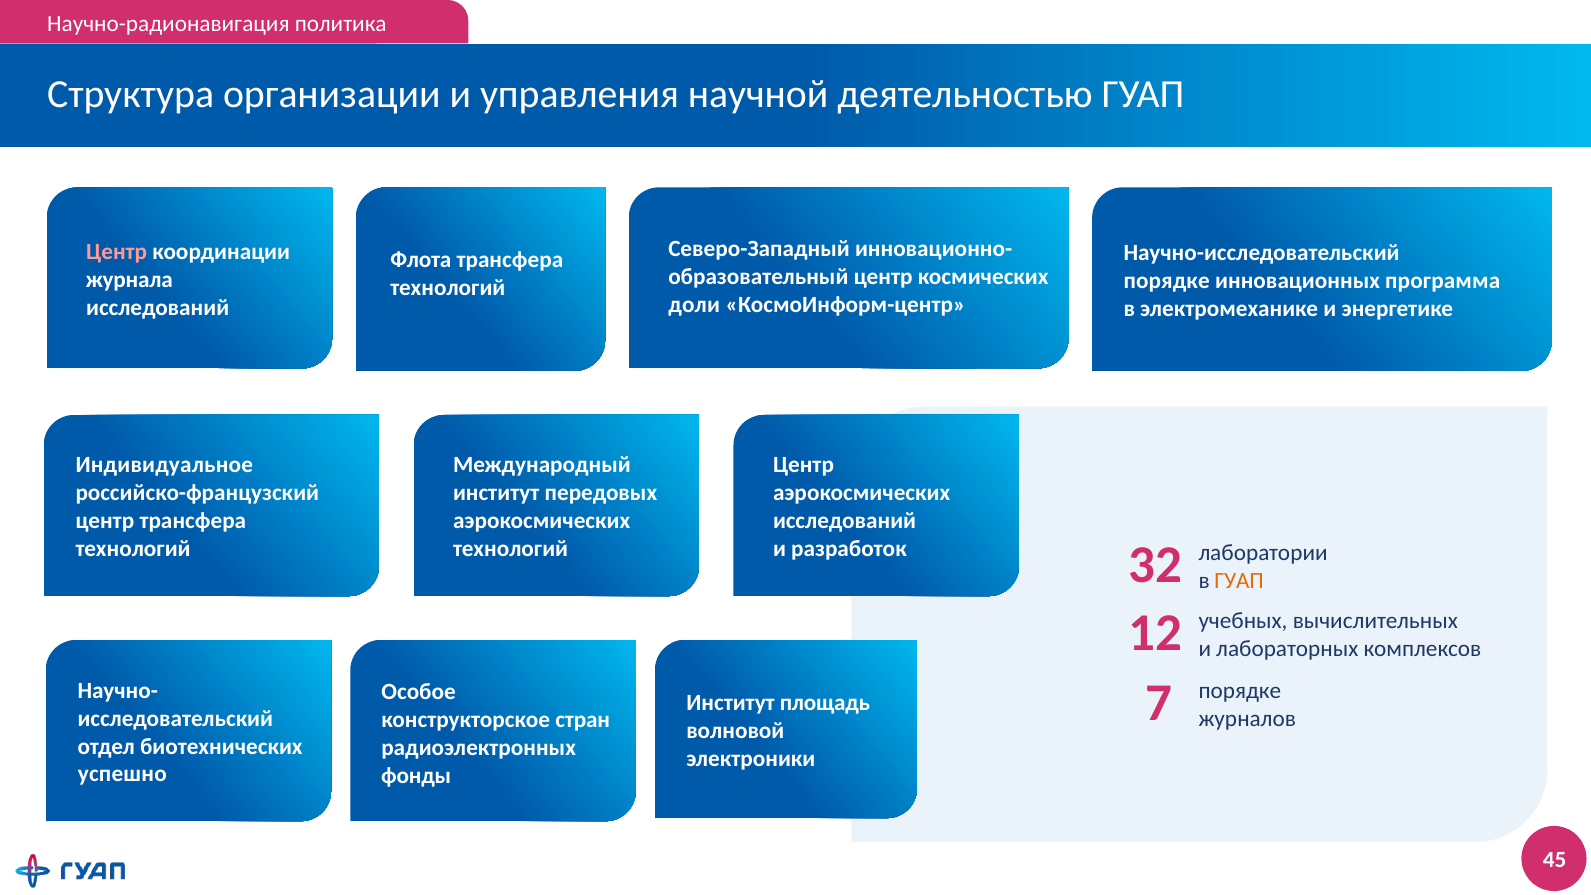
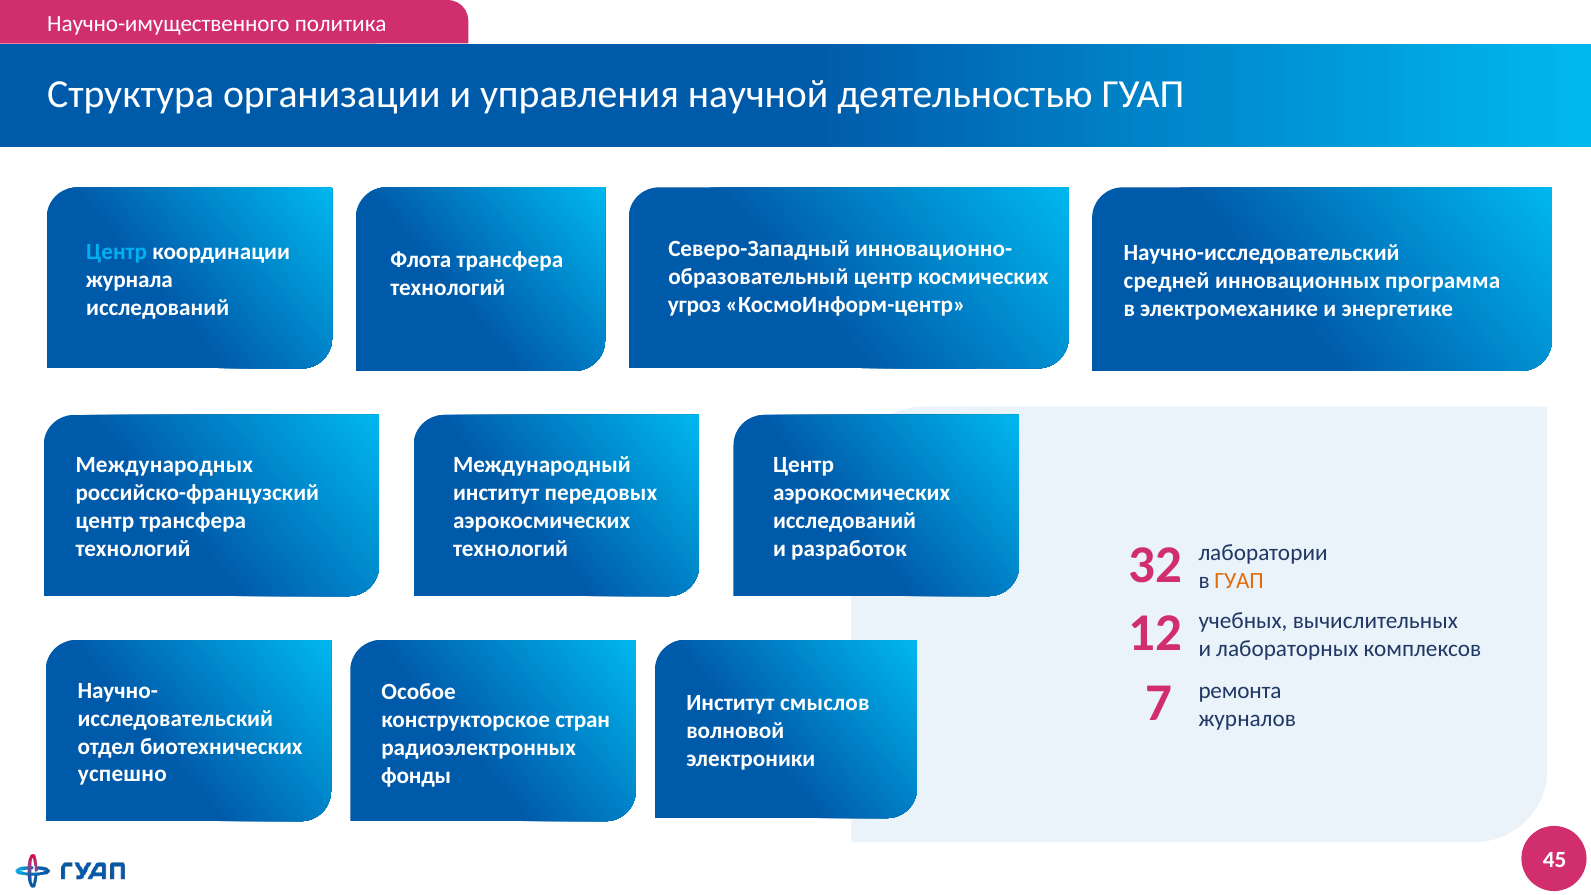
Научно-радионавигация: Научно-радионавигация -> Научно-имущественного (168, 23)
Центр colour: pink -> light blue (117, 252)
порядке: порядке -> средней (1167, 281)
доли: доли -> угроз (694, 304)
Индивидуальное: Индивидуальное -> Международных (164, 465)
порядке: порядке -> ремонта (1240, 691)
площадь: площадь -> смыслов (825, 703)
